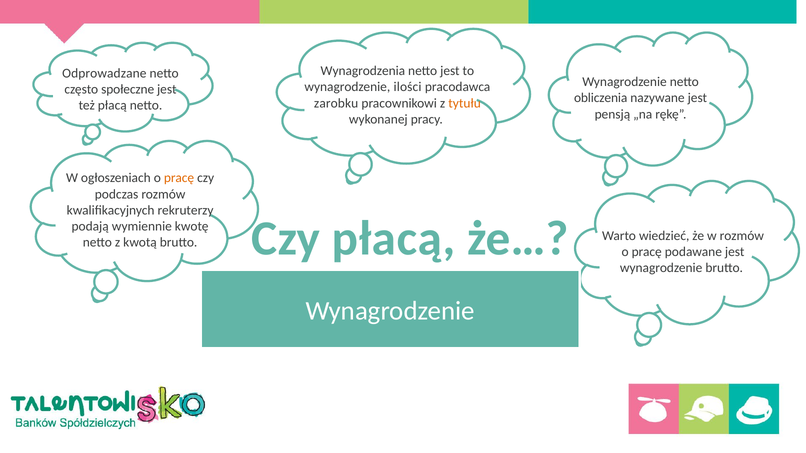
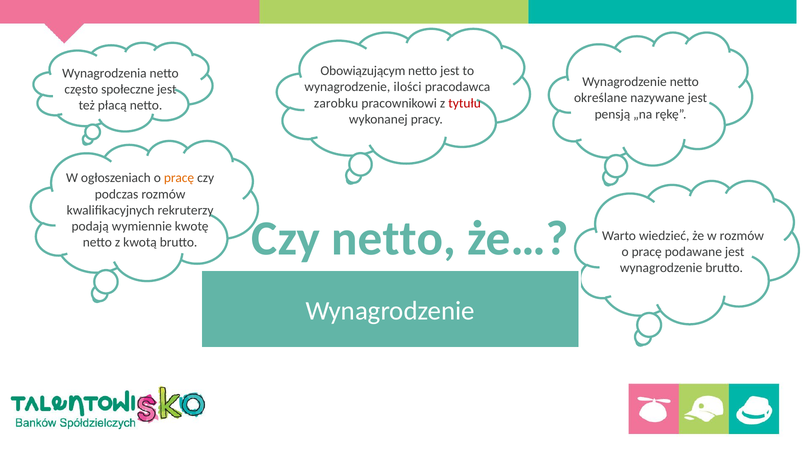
Wynagrodzenia: Wynagrodzenia -> Obowiązującym (363, 71)
Odprowadzane: Odprowadzane -> Wynagrodzenia (104, 73)
obliczenia: obliczenia -> określane (601, 98)
tytułu colour: orange -> red (465, 103)
Czy płacą: płacą -> netto (394, 239)
